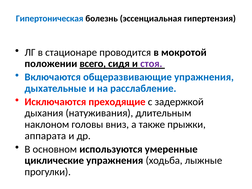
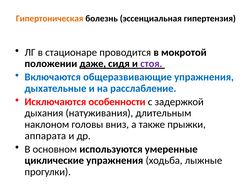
Гипертоническая colour: blue -> orange (50, 18)
всего: всего -> даже (93, 64)
преходящие: преходящие -> особенности (117, 102)
